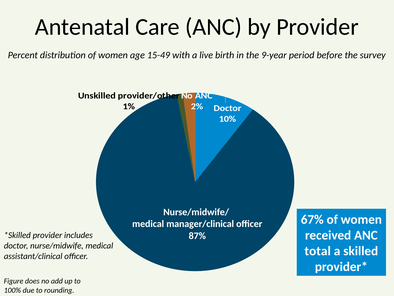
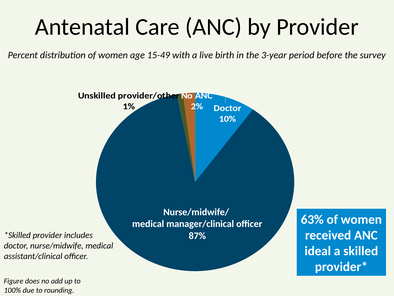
9-year: 9-year -> 3-year (274, 55)
67%: 67% -> 63% (312, 219)
total: total -> ideal (318, 251)
